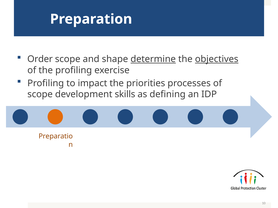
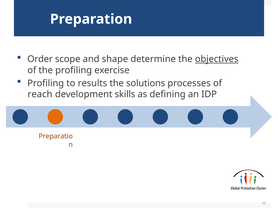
determine underline: present -> none (153, 59)
impact: impact -> results (92, 83)
priorities: priorities -> solutions (146, 83)
scope: scope -> reach (40, 94)
